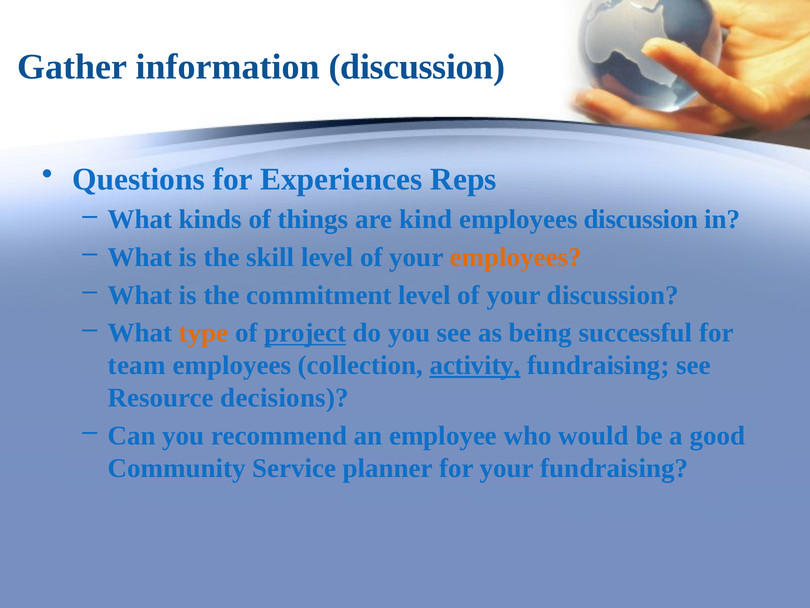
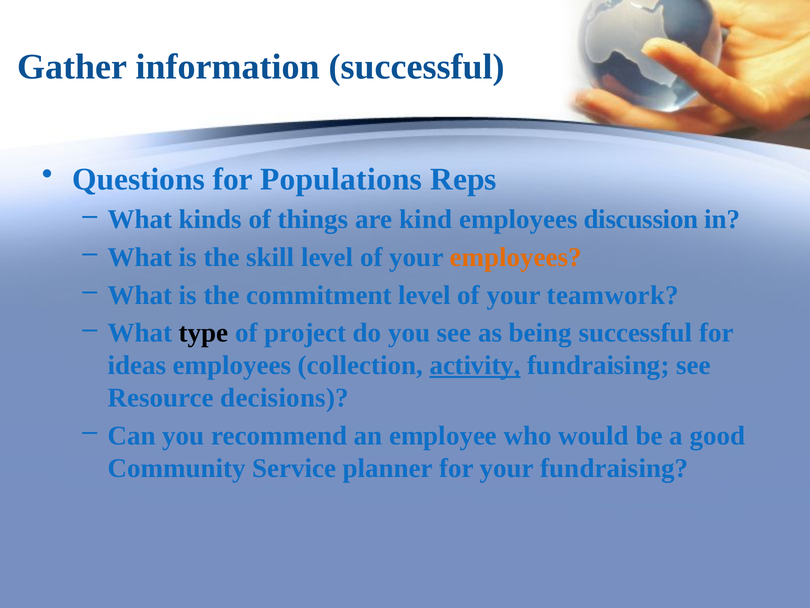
information discussion: discussion -> successful (417, 67)
Experiences: Experiences -> Populations (341, 179)
your discussion: discussion -> teamwork (613, 295)
type colour: orange -> black (204, 333)
project underline: present -> none (305, 333)
team: team -> ideas (137, 365)
